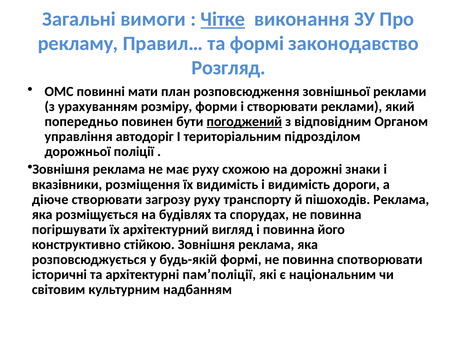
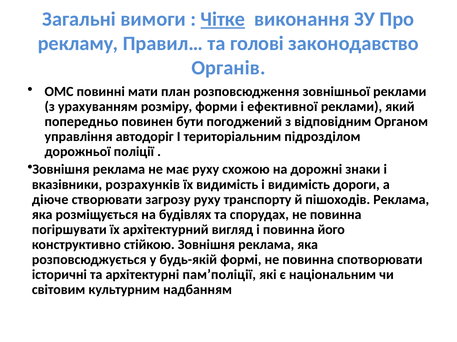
та формі: формі -> голові (257, 44)
Розгляд: Розгляд -> Органів (228, 68)
і створювати: створювати -> ефективної (282, 107)
погоджений underline: present -> none (244, 122)
розміщення: розміщення -> розрахунків (143, 185)
